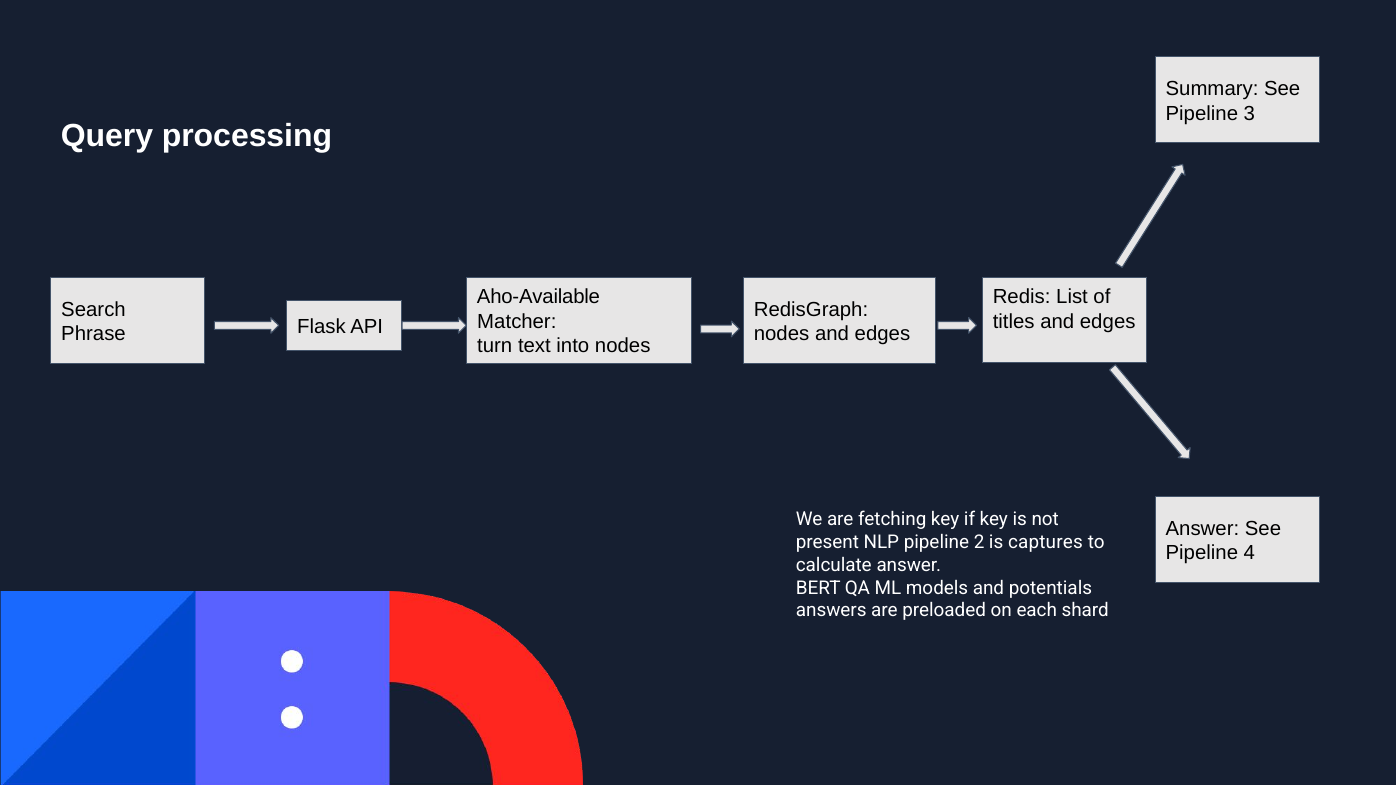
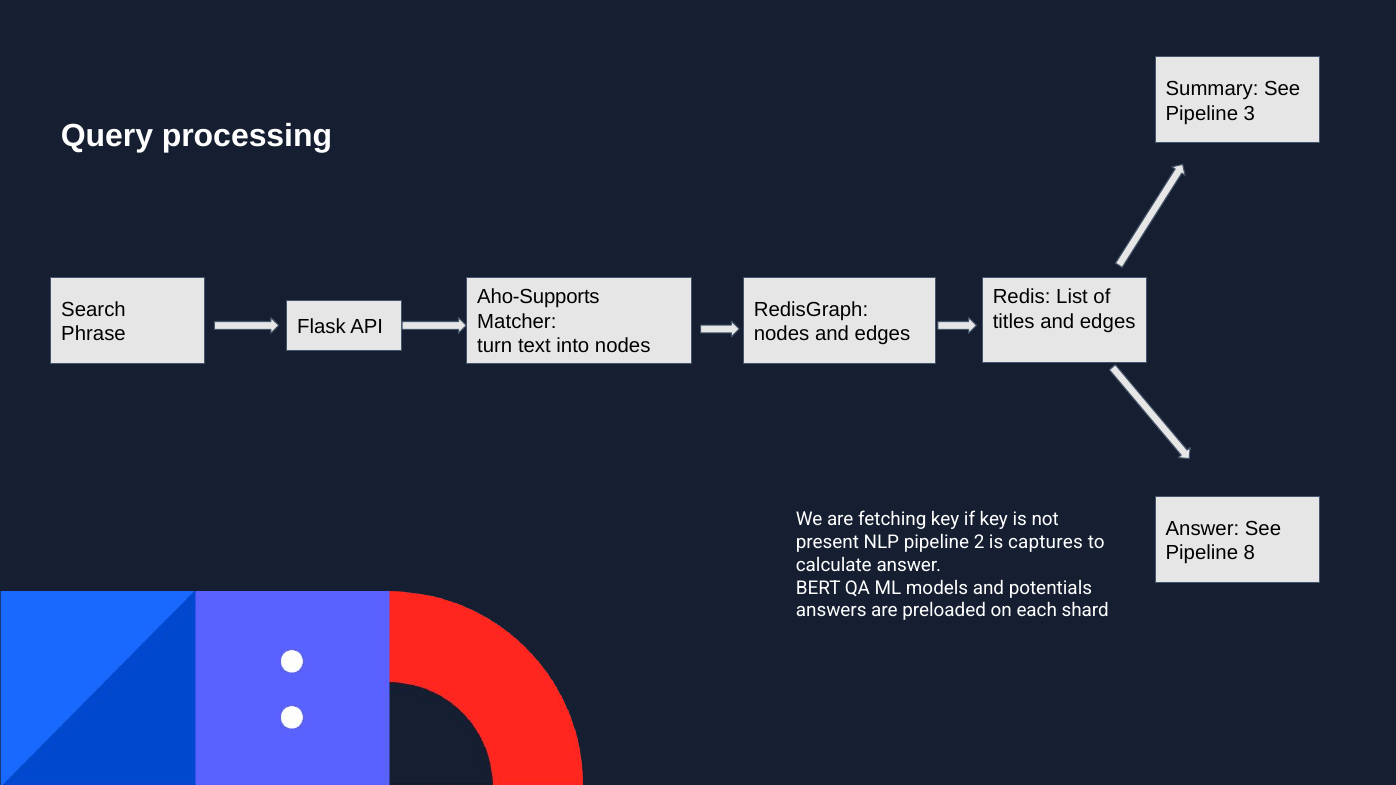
Aho-Available: Aho-Available -> Aho-Supports (538, 297)
4: 4 -> 8 (1249, 553)
